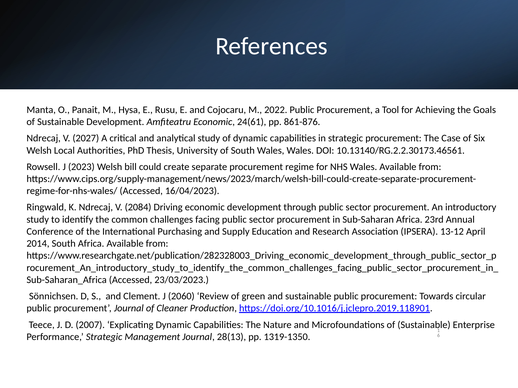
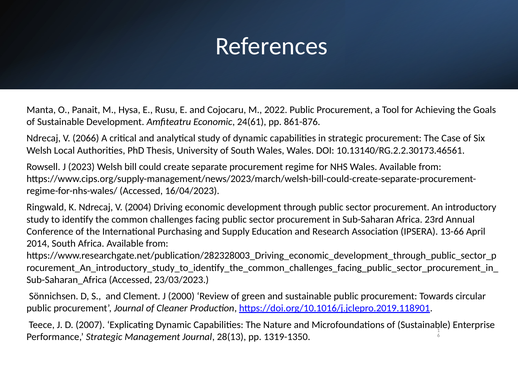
2027: 2027 -> 2066 (86, 138)
2084: 2084 -> 2004 (138, 208)
13-12: 13-12 -> 13-66 (452, 232)
2060: 2060 -> 2000 (181, 297)
